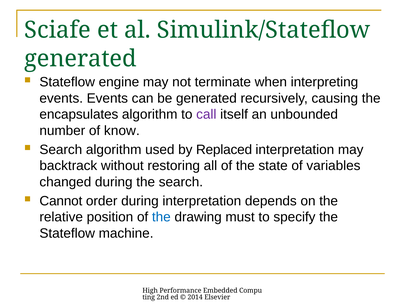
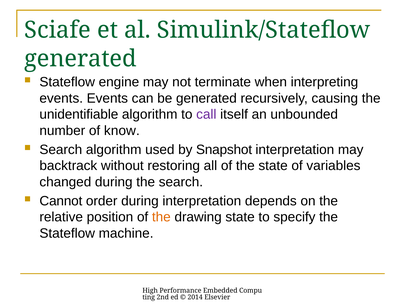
encapsulates: encapsulates -> unidentifiable (79, 114)
Replaced: Replaced -> Snapshot (224, 149)
the colour: blue -> orange (161, 217)
drawing must: must -> state (240, 217)
